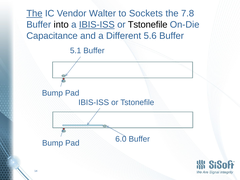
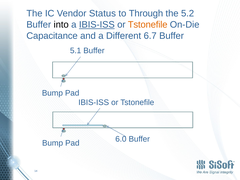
The underline: present -> none (34, 13)
Walter: Walter -> Status (102, 13)
Sockets: Sockets -> Through (146, 13)
7.8: 7.8 -> 5.2 (188, 13)
Tstonefile colour: black -> orange (148, 25)
5.6: 5.6 -> 6.7 (150, 36)
